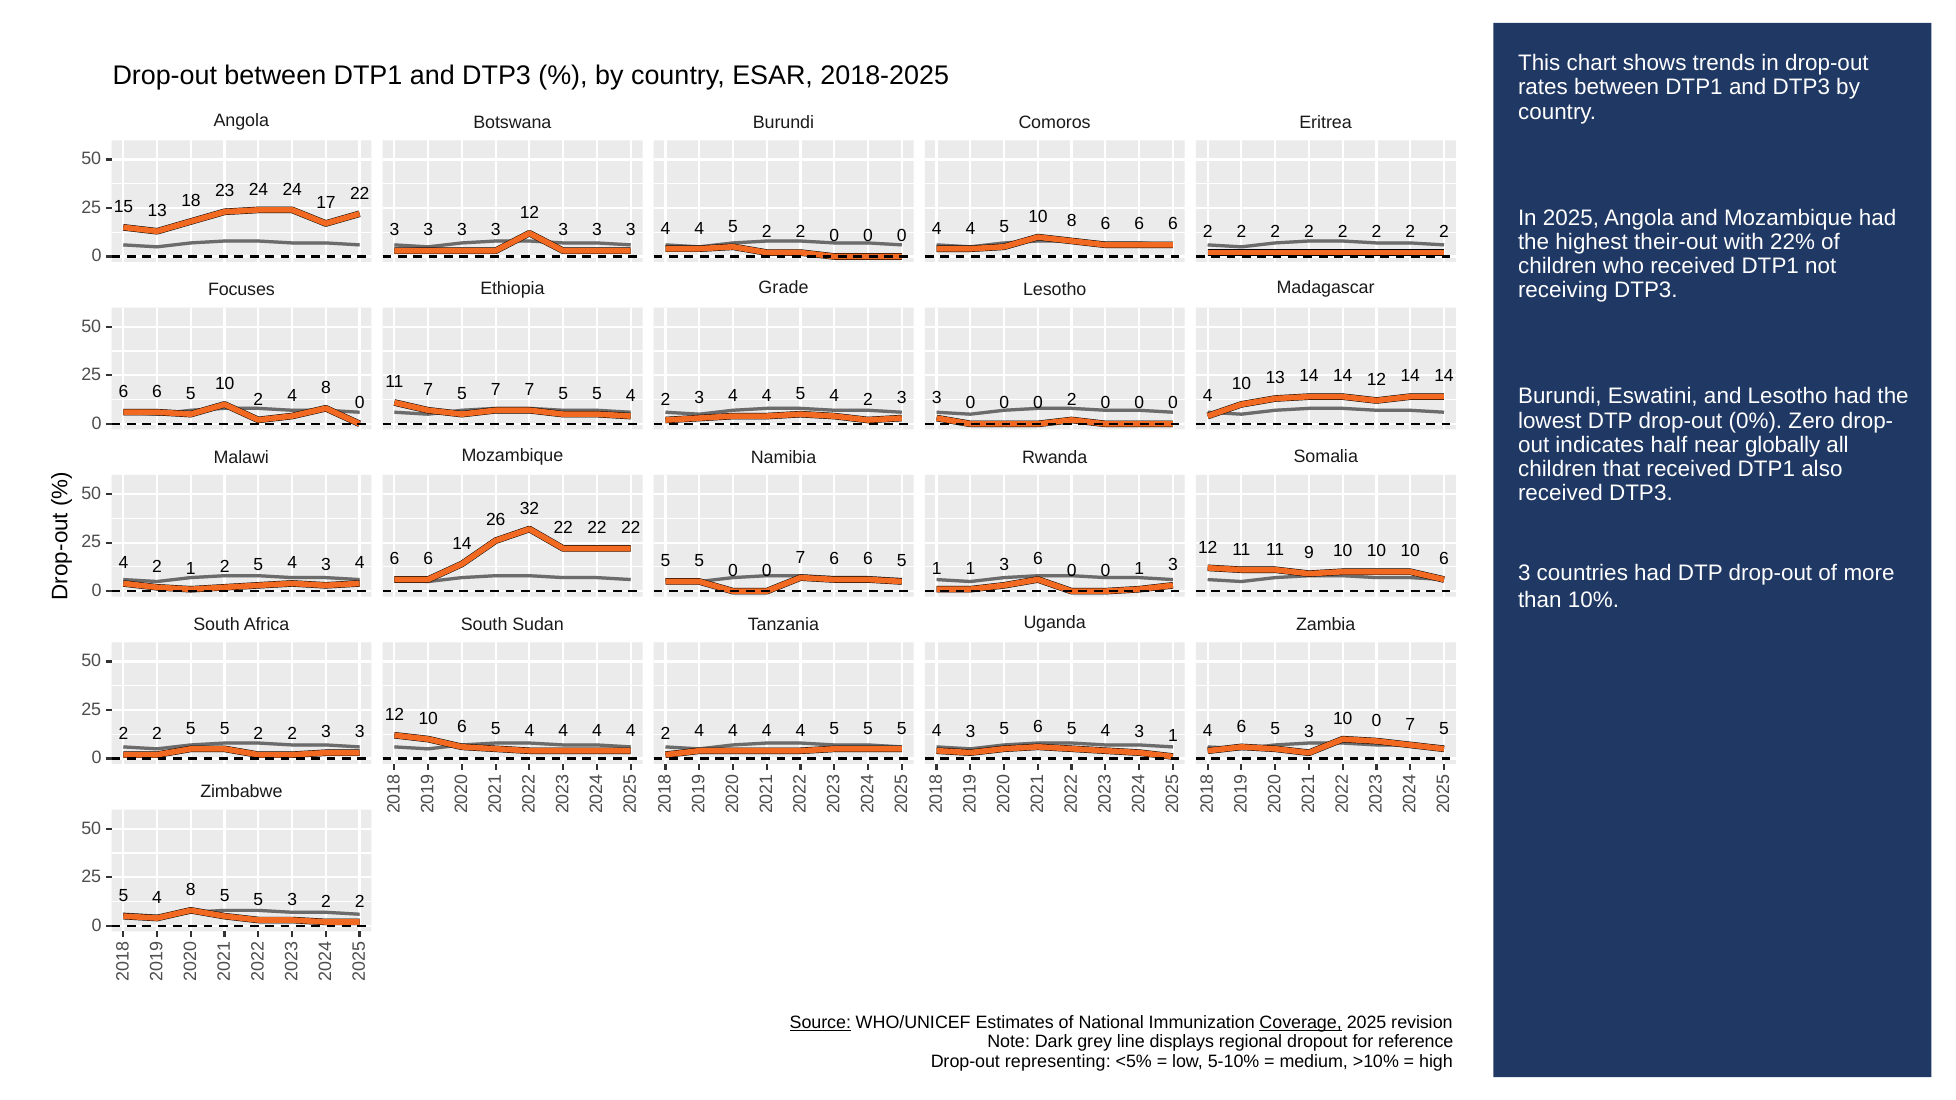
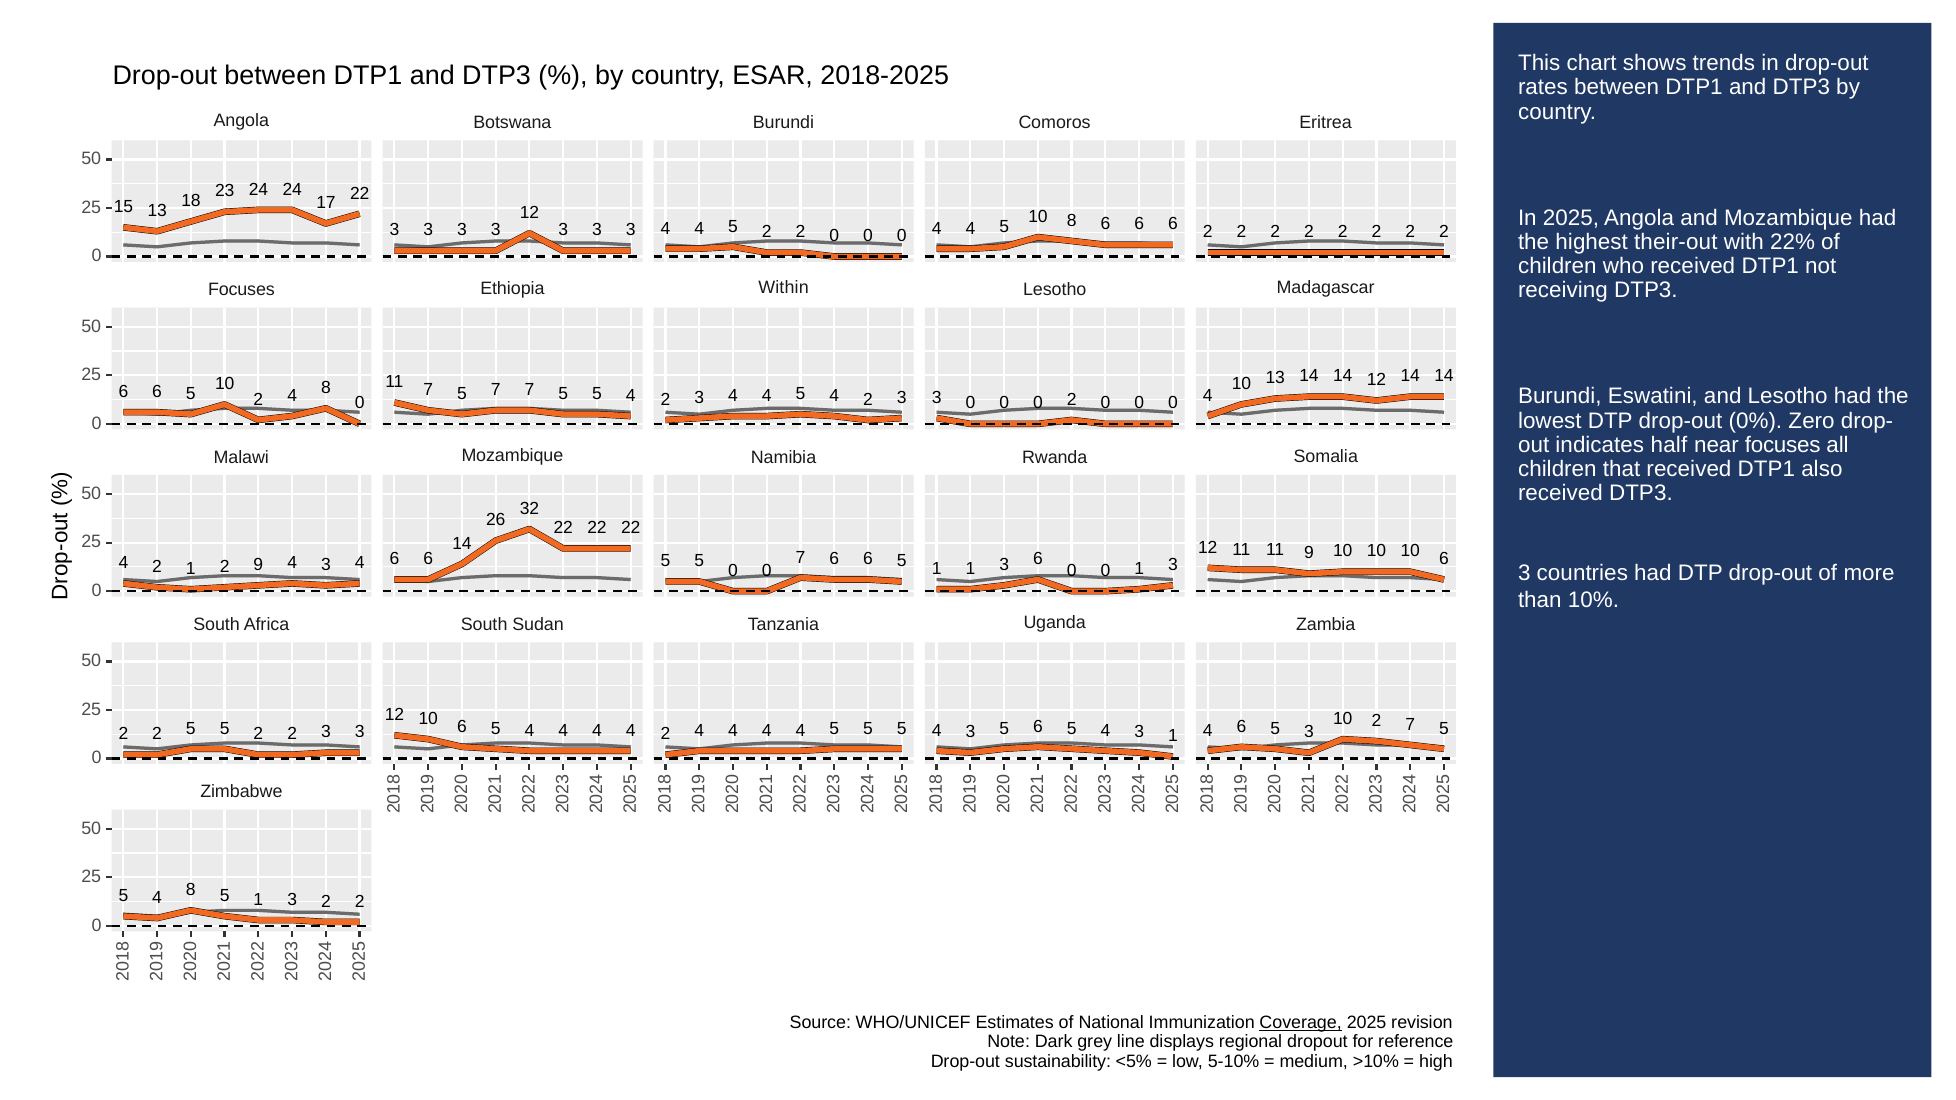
Grade: Grade -> Within (784, 288)
near globally: globally -> focuses (1783, 445)
1 2 5: 5 -> 9 (258, 565)
0: 0 -> 2 (1376, 721)
8 5 5: 5 -> 1 (258, 900)
Source underline: present -> none (820, 1023)
representing: representing -> sustainability (1058, 1062)
